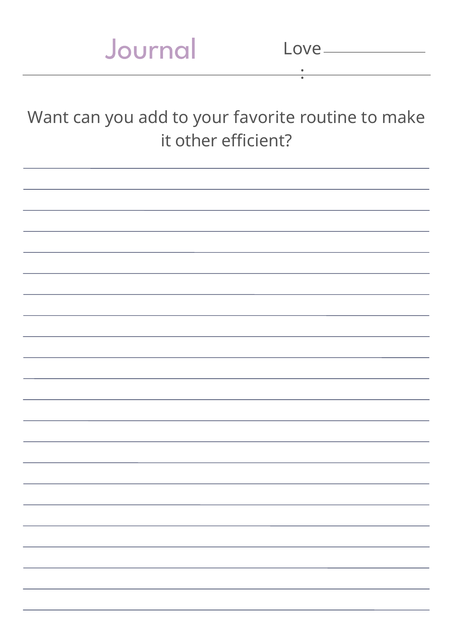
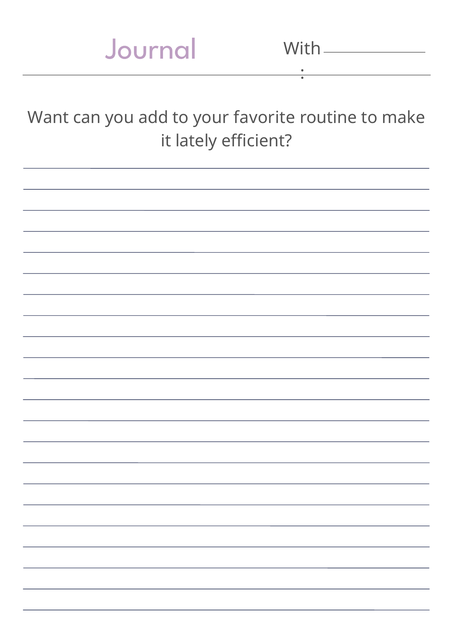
Love: Love -> With (302, 49)
other: other -> lately (196, 141)
